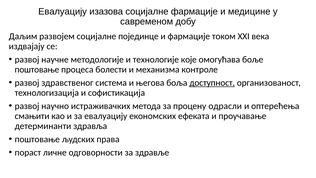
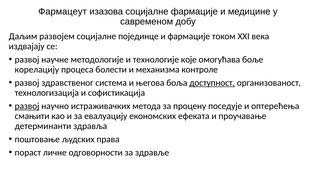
Евалуацију: Евалуацију -> Фармацеут (63, 11)
поштовање: поштовање -> корелацију (37, 69)
развој underline: none -> present (27, 106)
одрасли: одрасли -> поседује (225, 106)
